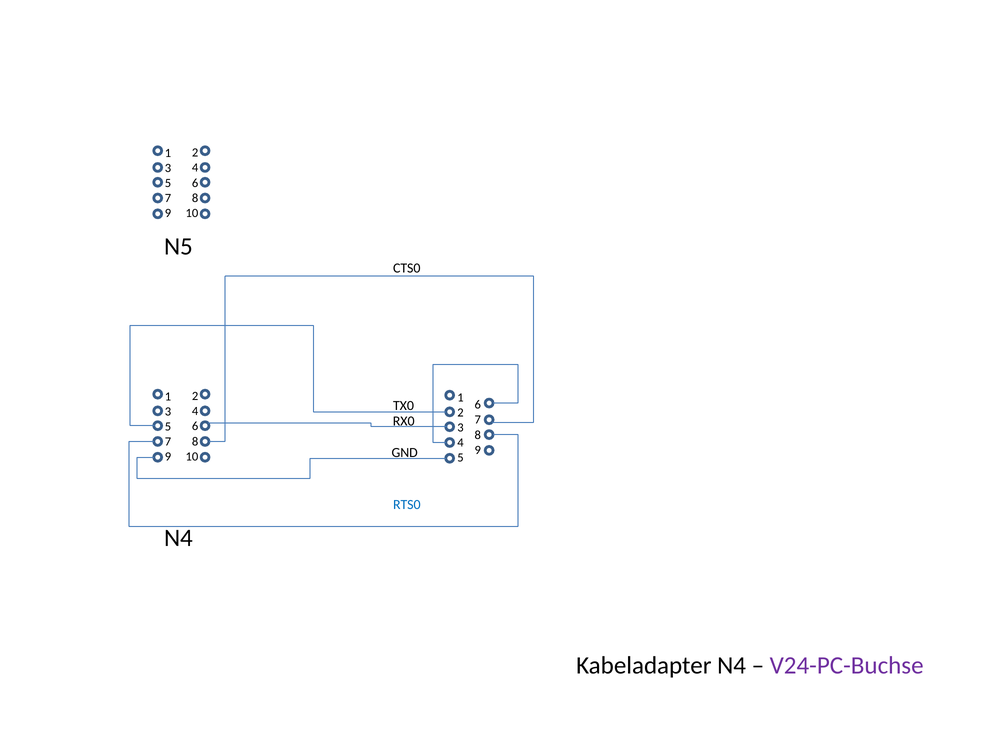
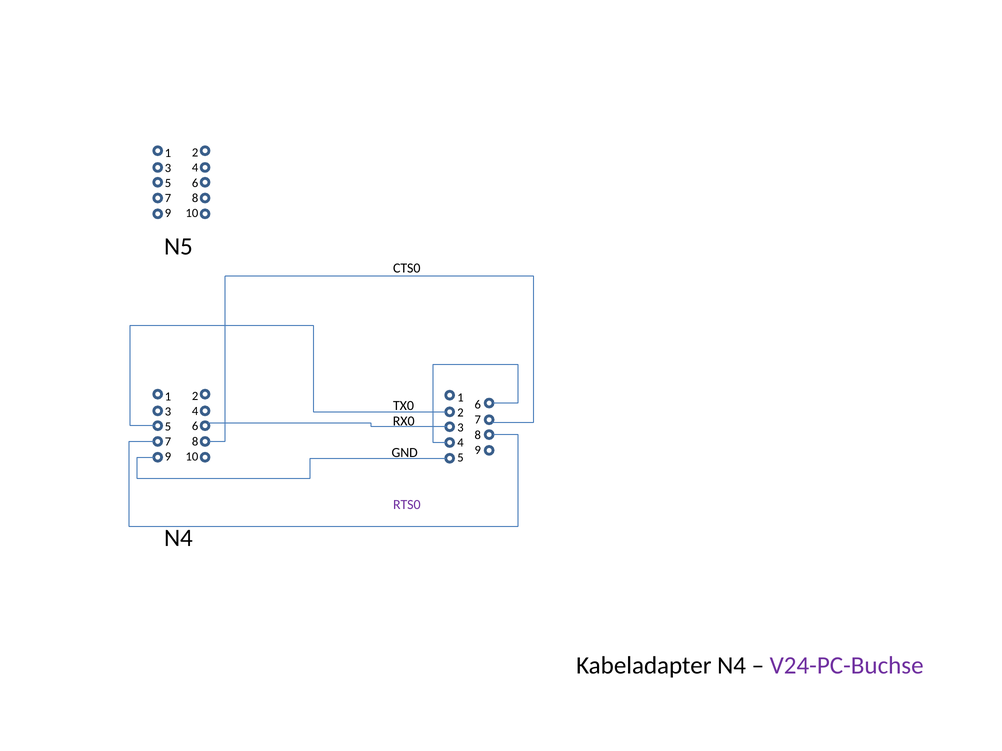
RTS0 colour: blue -> purple (407, 505)
